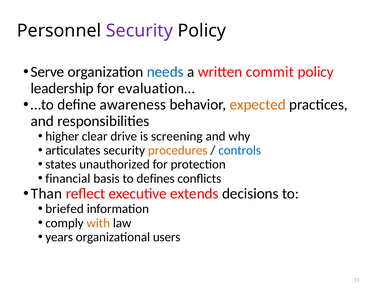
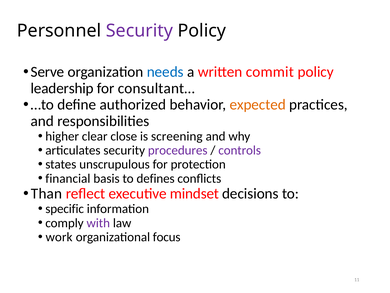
evaluation…: evaluation… -> consultant… (156, 88)
awareness: awareness -> authorized (133, 104)
drive: drive -> close (124, 136)
procedures colour: orange -> purple (178, 150)
controls colour: blue -> purple (240, 150)
unauthorized: unauthorized -> unscrupulous (115, 164)
extends: extends -> mindset (194, 193)
briefed: briefed -> specific (65, 209)
with colour: orange -> purple (98, 223)
years: years -> work (59, 237)
users: users -> focus (167, 237)
